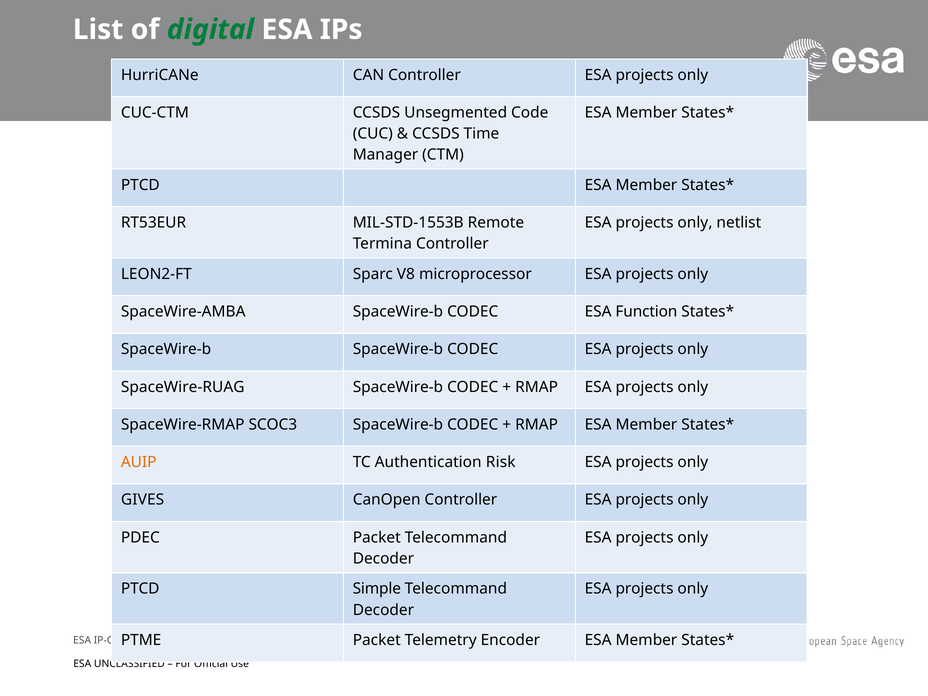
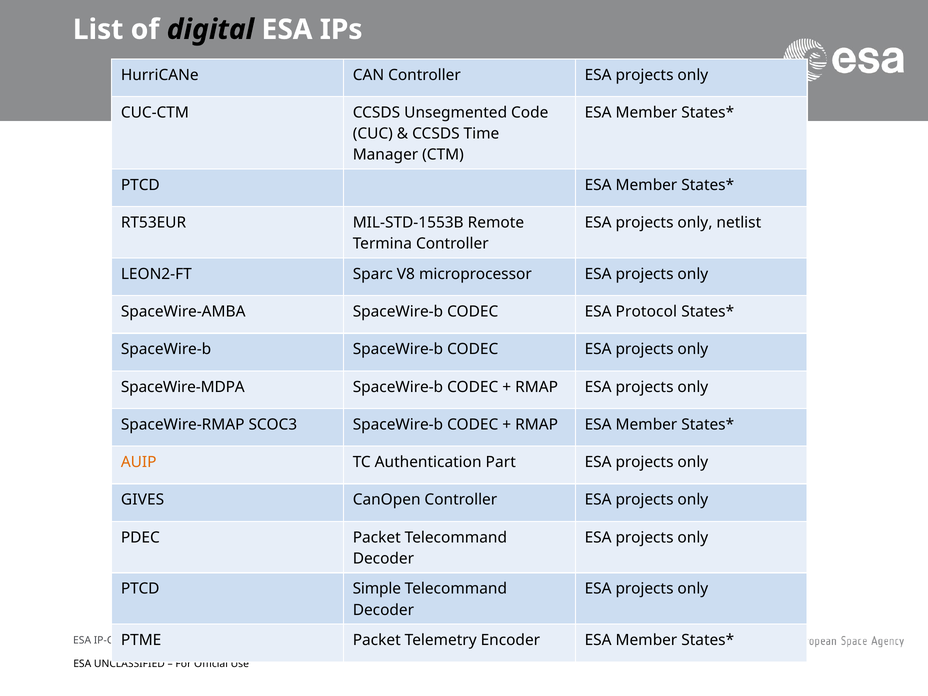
digital colour: green -> black (210, 30)
Function: Function -> Protocol (646, 312)
SpaceWire-RUAG: SpaceWire-RUAG -> SpaceWire-MDPA (183, 387)
Risk: Risk -> Part (501, 462)
